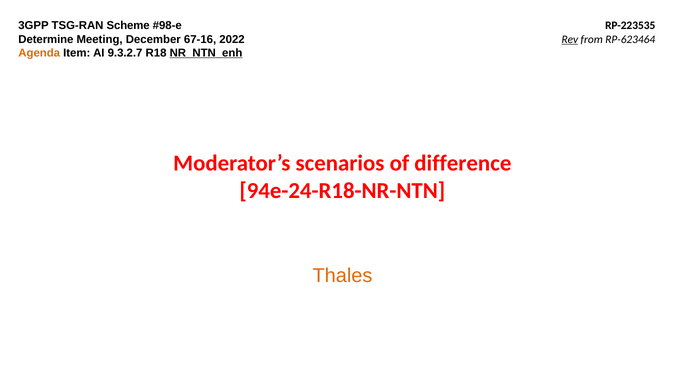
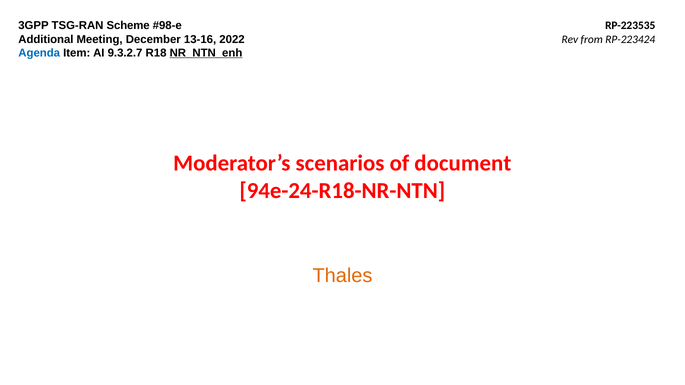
Determine: Determine -> Additional (46, 39)
67-16: 67-16 -> 13-16 (200, 39)
Rev underline: present -> none (570, 39)
RP-623464: RP-623464 -> RP-223424 (630, 39)
Agenda colour: orange -> blue (39, 53)
difference: difference -> document (463, 163)
